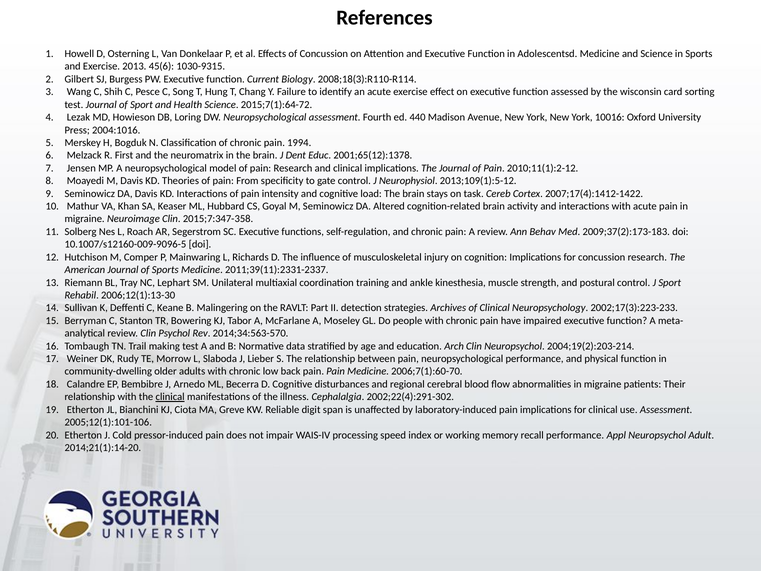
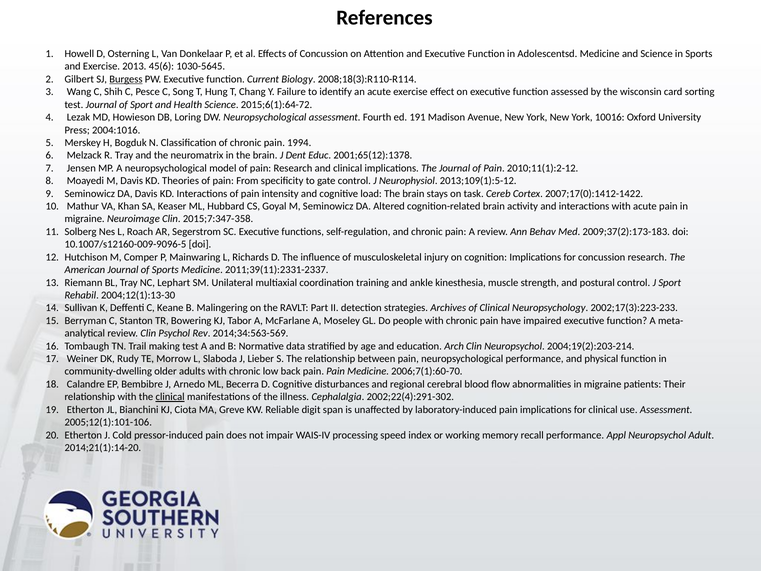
1030-9315: 1030-9315 -> 1030-5645 (201, 66)
Burgess underline: none -> present (126, 79)
2015;7(1):64-72: 2015;7(1):64-72 -> 2015;6(1):64-72 (277, 105)
440: 440 -> 191 (418, 117)
R First: First -> Tray (124, 155)
2007;17(4):1412-1422: 2007;17(4):1412-1422 -> 2007;17(0):1412-1422 (594, 193)
2006;12(1):13-30: 2006;12(1):13-30 -> 2004;12(1):13-30 (138, 295)
2014;34:563-570: 2014;34:563-570 -> 2014;34:563-569 (251, 333)
